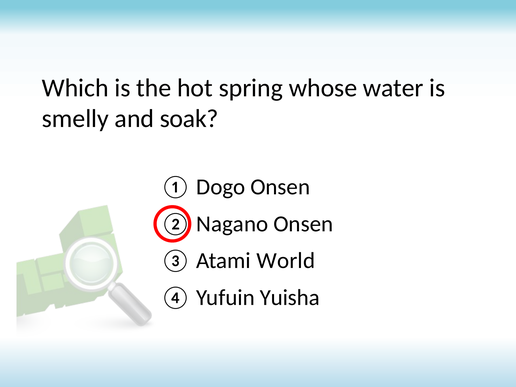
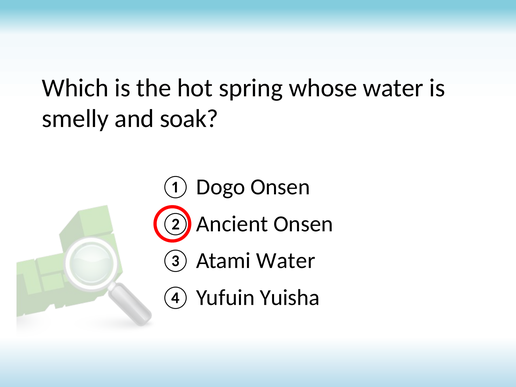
Nagano: Nagano -> Ancient (232, 224)
Atami World: World -> Water (286, 261)
